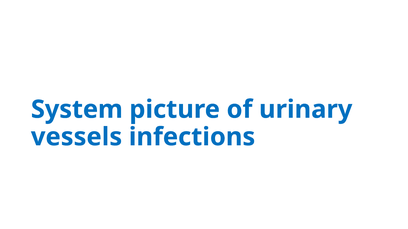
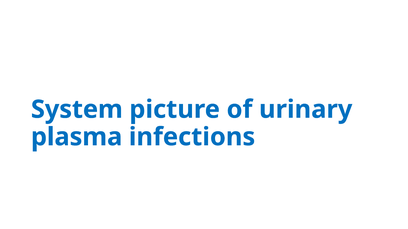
vessels: vessels -> plasma (77, 137)
